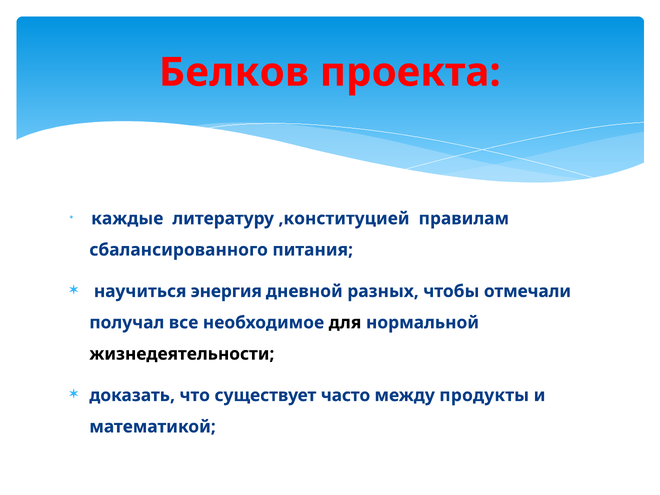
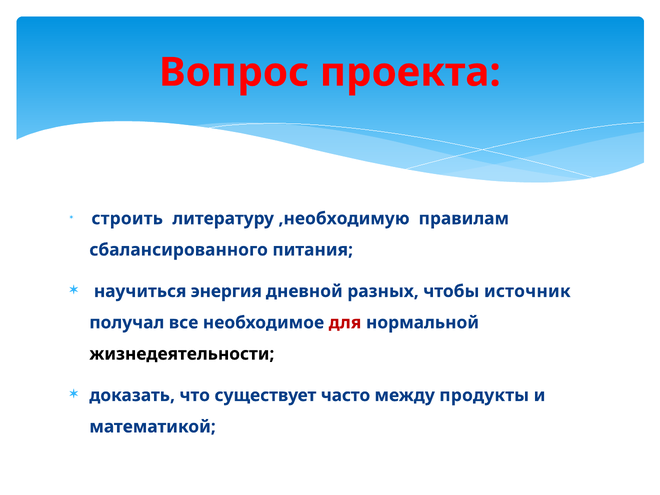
Белков: Белков -> Вопрос (234, 72)
каждые: каждые -> строить (127, 219)
,конституцией: ,конституцией -> ,необходимую (344, 219)
отмечали: отмечали -> источник (527, 291)
для colour: black -> red (345, 323)
